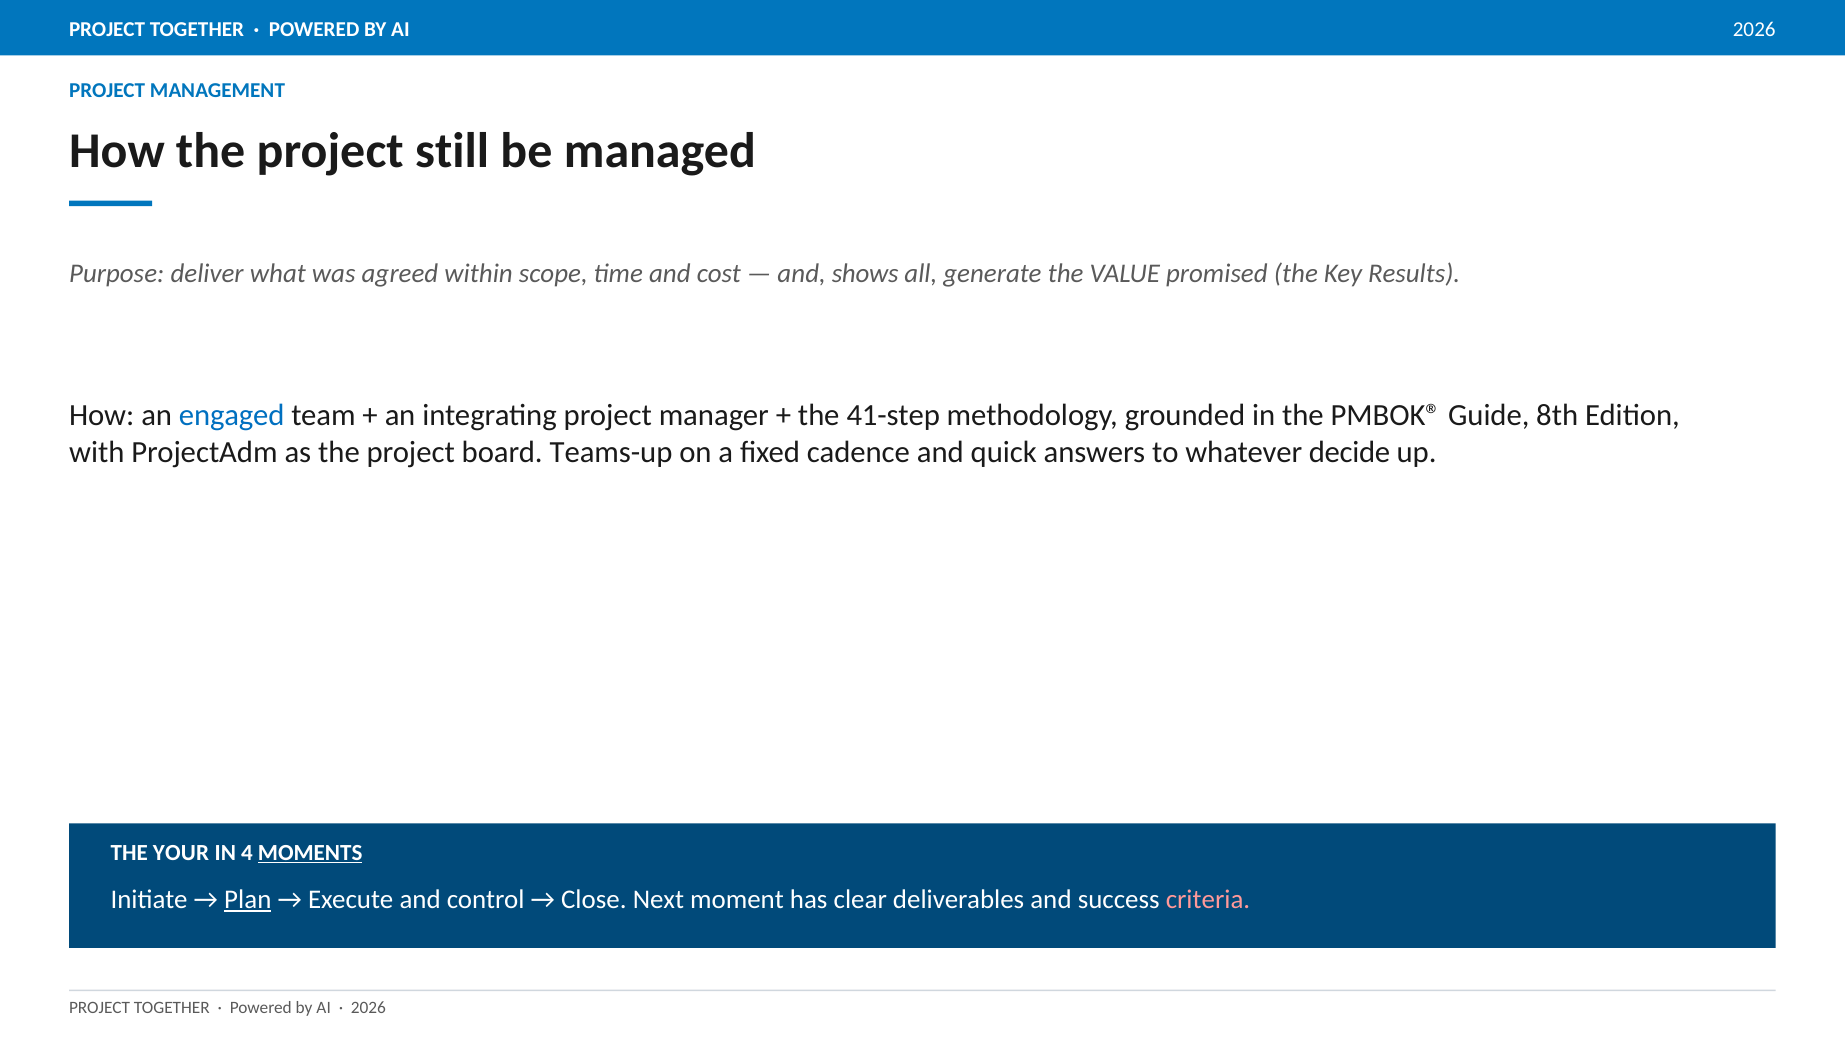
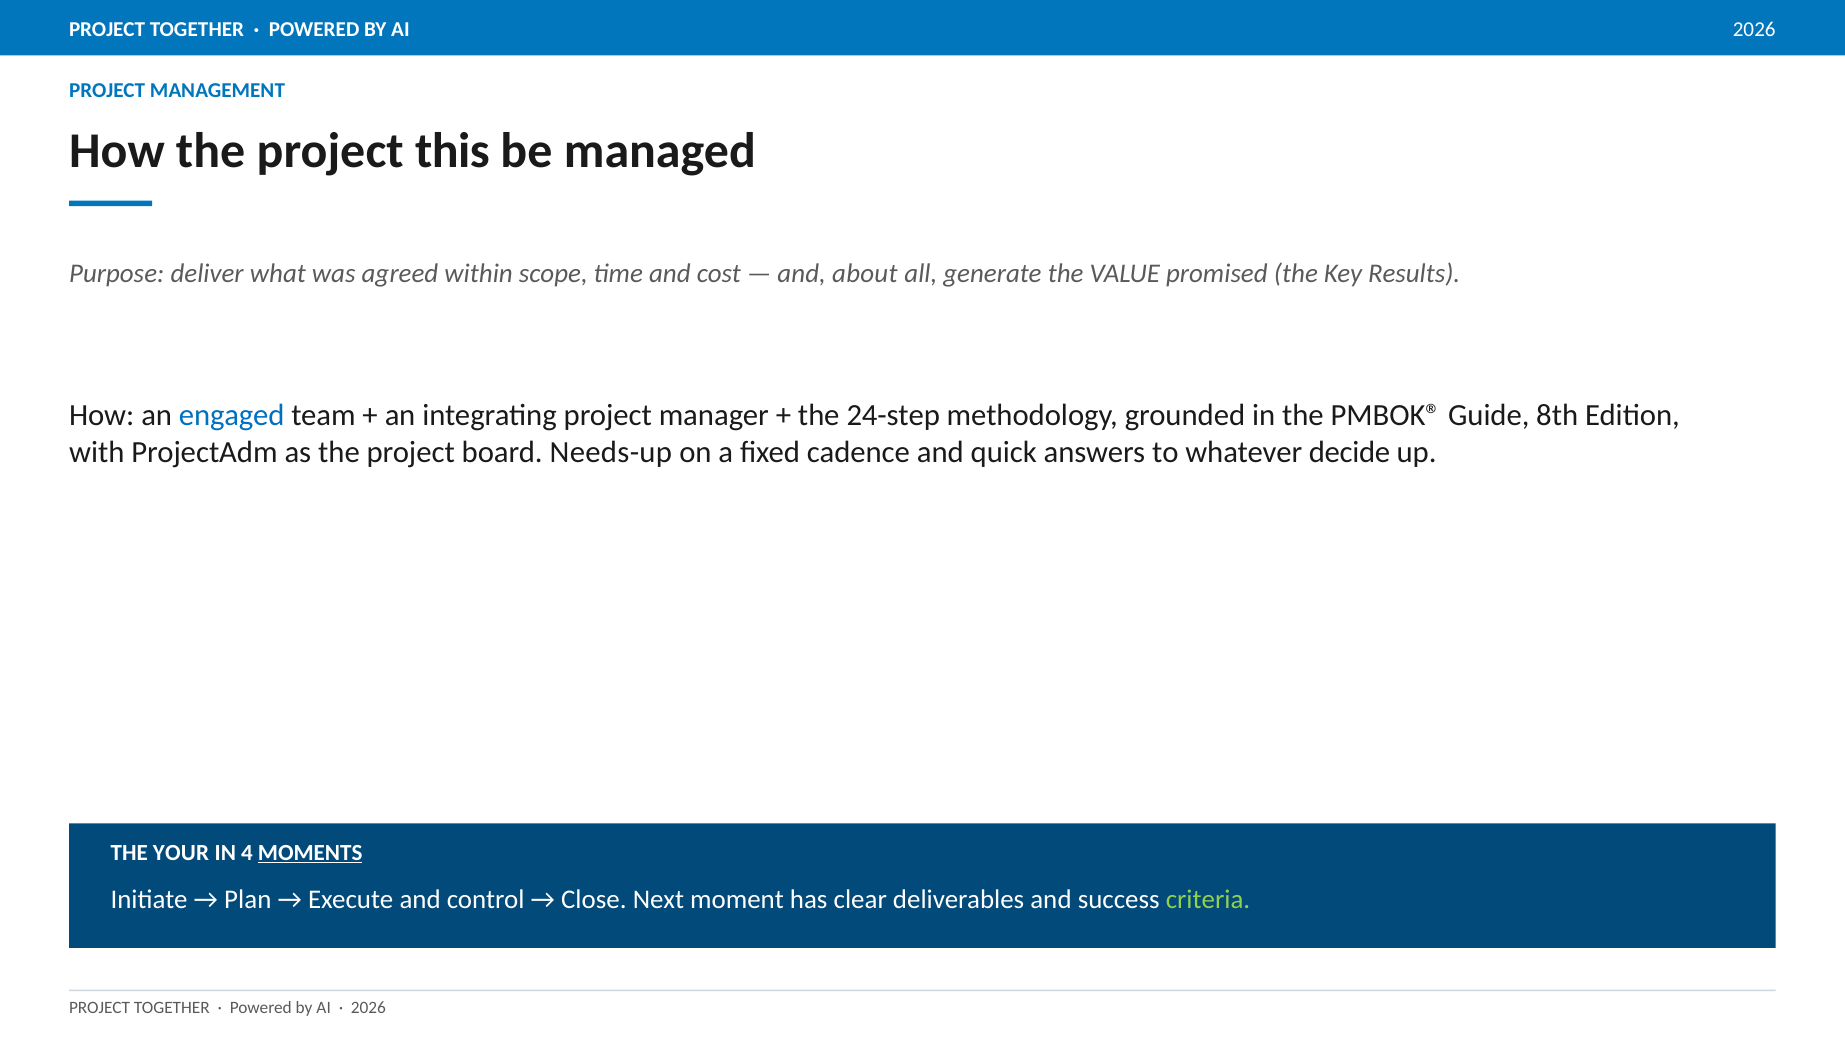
still: still -> this (452, 151)
shows: shows -> about (865, 274)
41-step: 41-step -> 24-step (893, 415)
Teams-up: Teams-up -> Needs-up (611, 452)
Plan underline: present -> none (248, 900)
criteria colour: pink -> light green (1208, 900)
